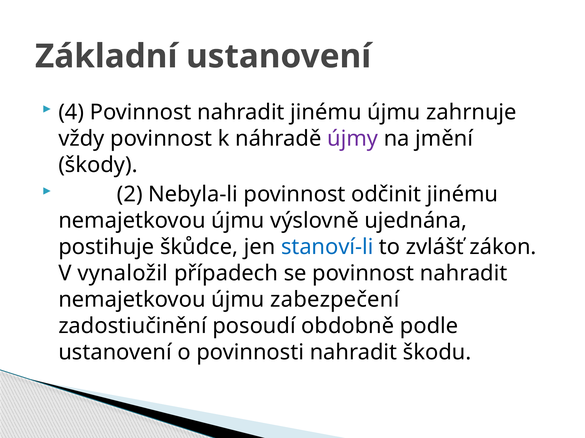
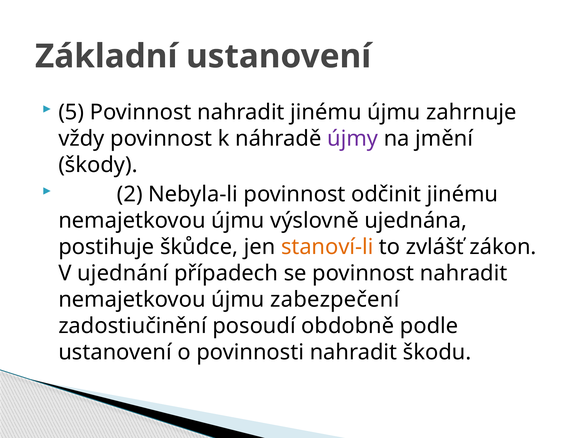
4: 4 -> 5 (71, 112)
stanoví-li colour: blue -> orange (327, 247)
vynaložil: vynaložil -> ujednání (123, 274)
